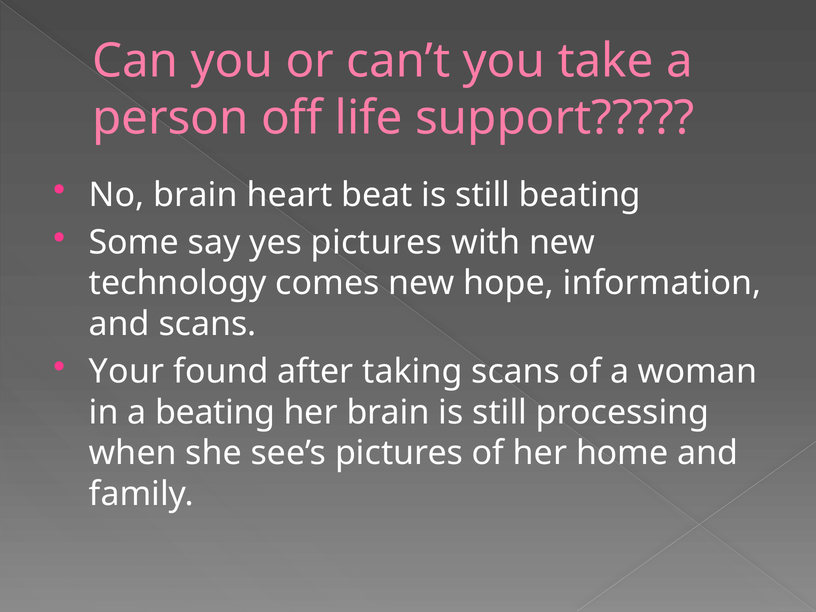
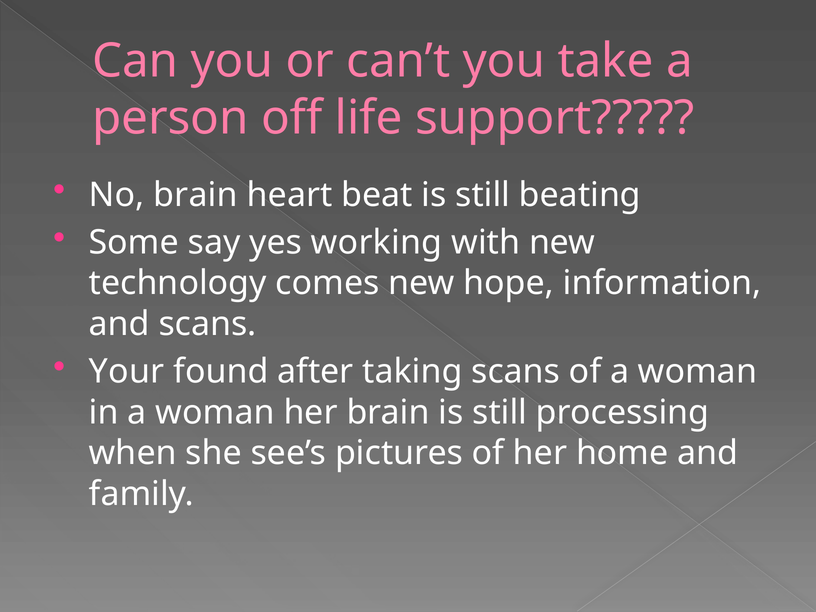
yes pictures: pictures -> working (377, 242)
in a beating: beating -> woman (215, 412)
